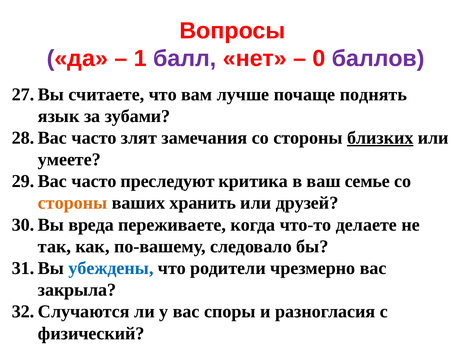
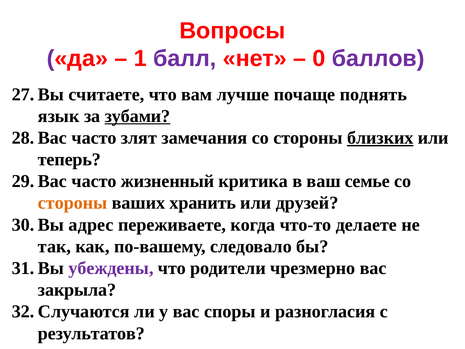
зубами underline: none -> present (138, 116)
умеете: умеете -> теперь (69, 159)
преследуют: преследуют -> жизненный (168, 181)
вреда: вреда -> адрес (91, 225)
убеждены colour: blue -> purple (111, 268)
физический: физический -> результатов (91, 333)
